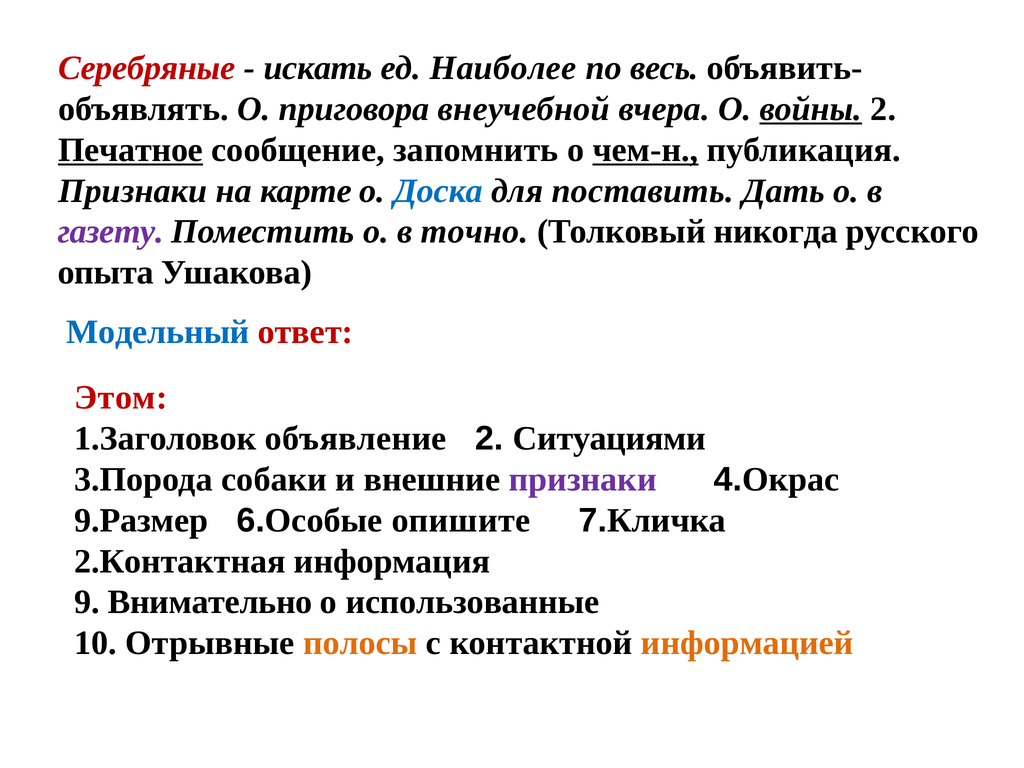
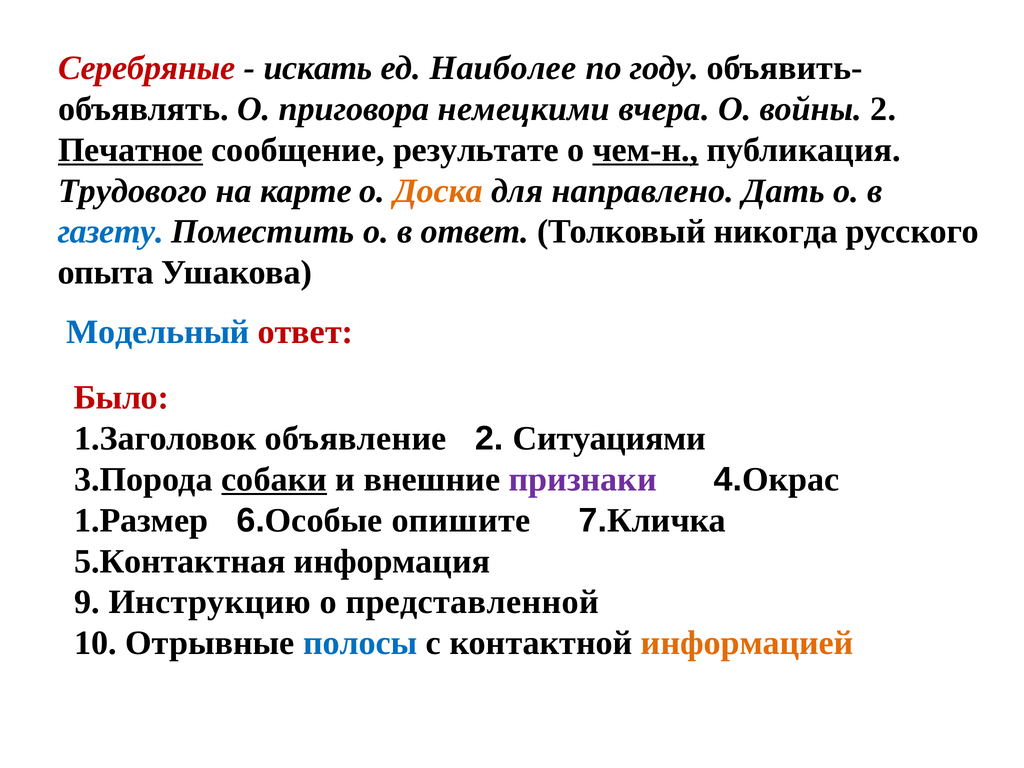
весь: весь -> году (664, 68)
внеучебной: внеучебной -> немецкими (524, 109)
войны underline: present -> none (811, 109)
запомнить: запомнить -> результате (476, 150)
Признаки: Признаки -> Трудового (133, 191)
Доска colour: blue -> orange (438, 191)
поставить: поставить -> направлено (643, 191)
газету colour: purple -> blue (111, 232)
в точно: точно -> ответ (475, 232)
Этом: Этом -> Было (121, 397)
собаки underline: none -> present (274, 479)
9.Размер: 9.Размер -> 1.Размер (141, 520)
2.Контактная: 2.Контактная -> 5.Контактная (180, 561)
Внимательно: Внимательно -> Инструкцию (210, 602)
использованные: использованные -> представленной (472, 602)
полосы colour: orange -> blue (360, 643)
